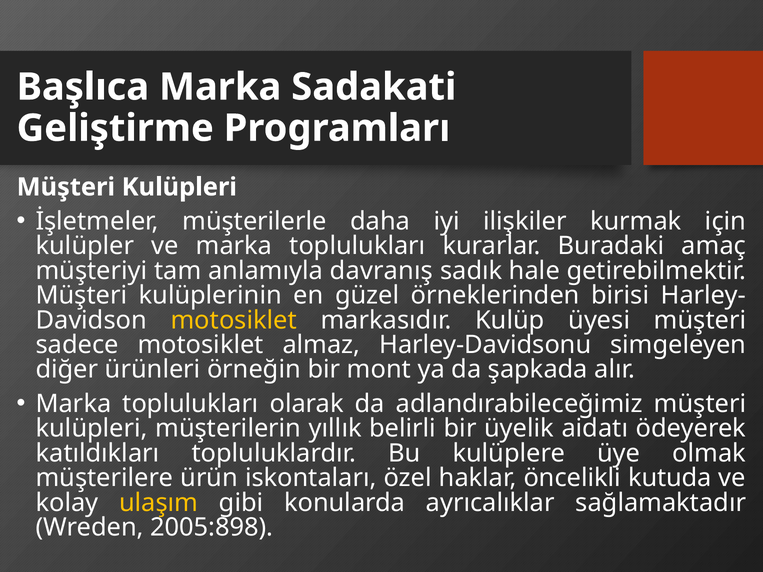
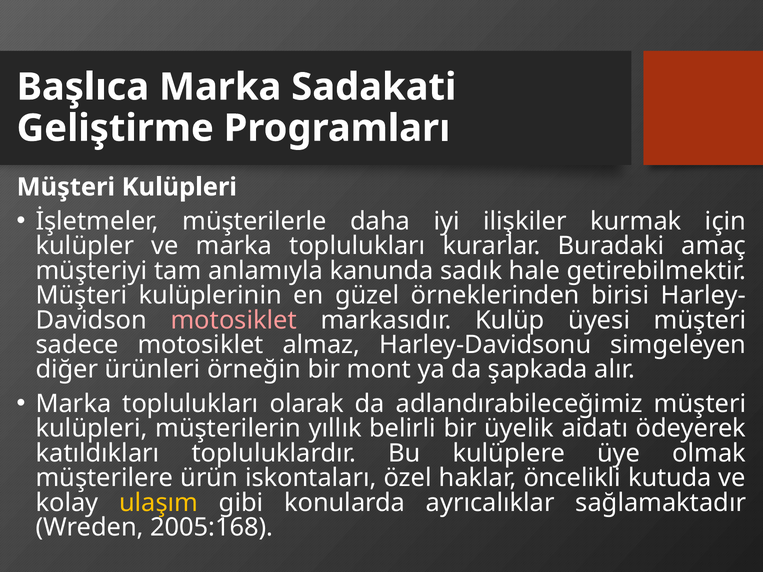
davranış: davranış -> kanunda (382, 271)
motosiklet colour: yellow -> pink (234, 320)
2005:898: 2005:898 -> 2005:168 (212, 528)
